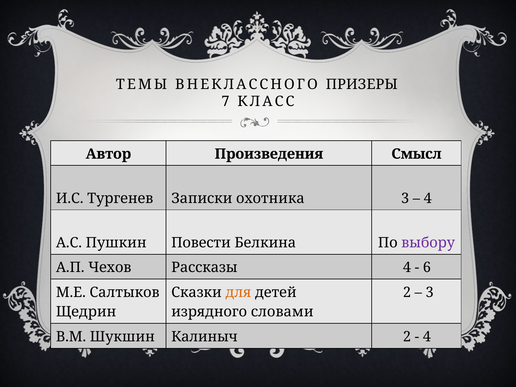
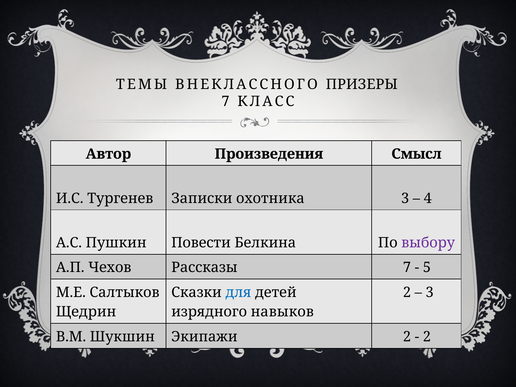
Рассказы 4: 4 -> 7 (407, 267)
6: 6 -> 5 (427, 267)
для colour: orange -> blue (238, 292)
словами: словами -> навыков (282, 312)
Калиныч: Калиныч -> Экипажи (204, 337)
4: 4 -> 2 (427, 337)
